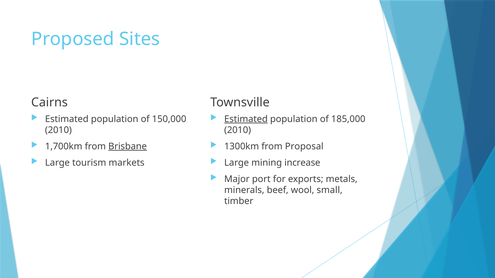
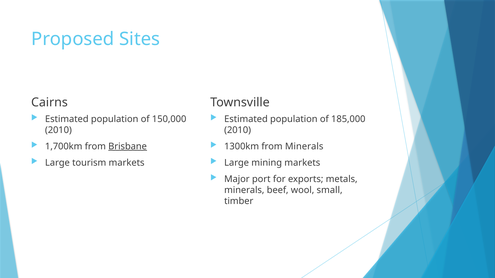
Estimated underline: present -> none (246, 119)
from Proposal: Proposal -> Minerals (304, 147)
mining increase: increase -> markets (302, 163)
